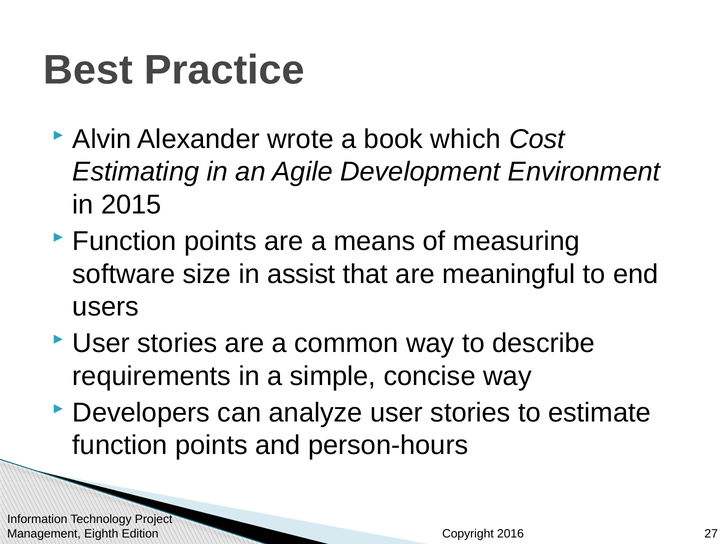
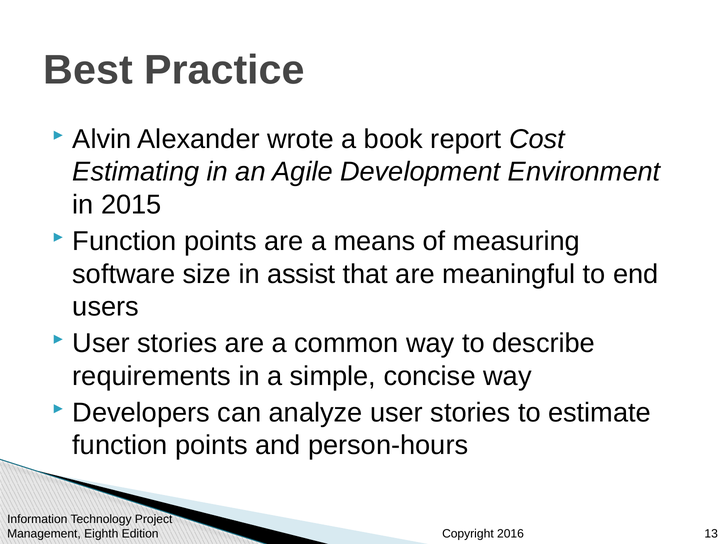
which: which -> report (466, 139)
27: 27 -> 13 (711, 534)
